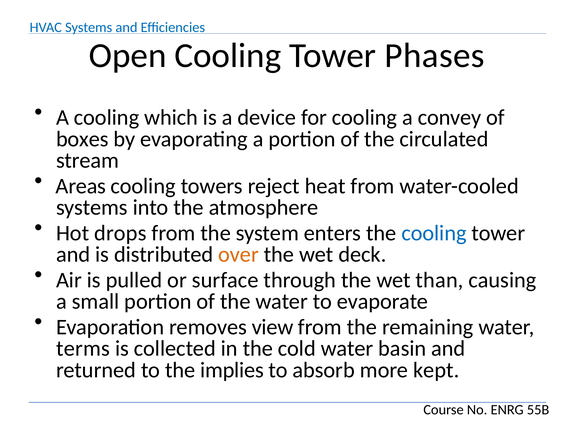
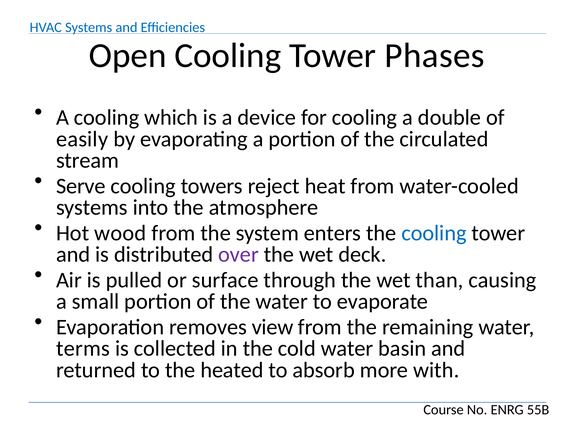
convey: convey -> double (450, 118)
boxes: boxes -> easily (82, 139)
Areas: Areas -> Serve (81, 186)
drops: drops -> wood (120, 233)
over colour: orange -> purple (239, 255)
implies: implies -> heated (232, 370)
kept: kept -> with (436, 370)
